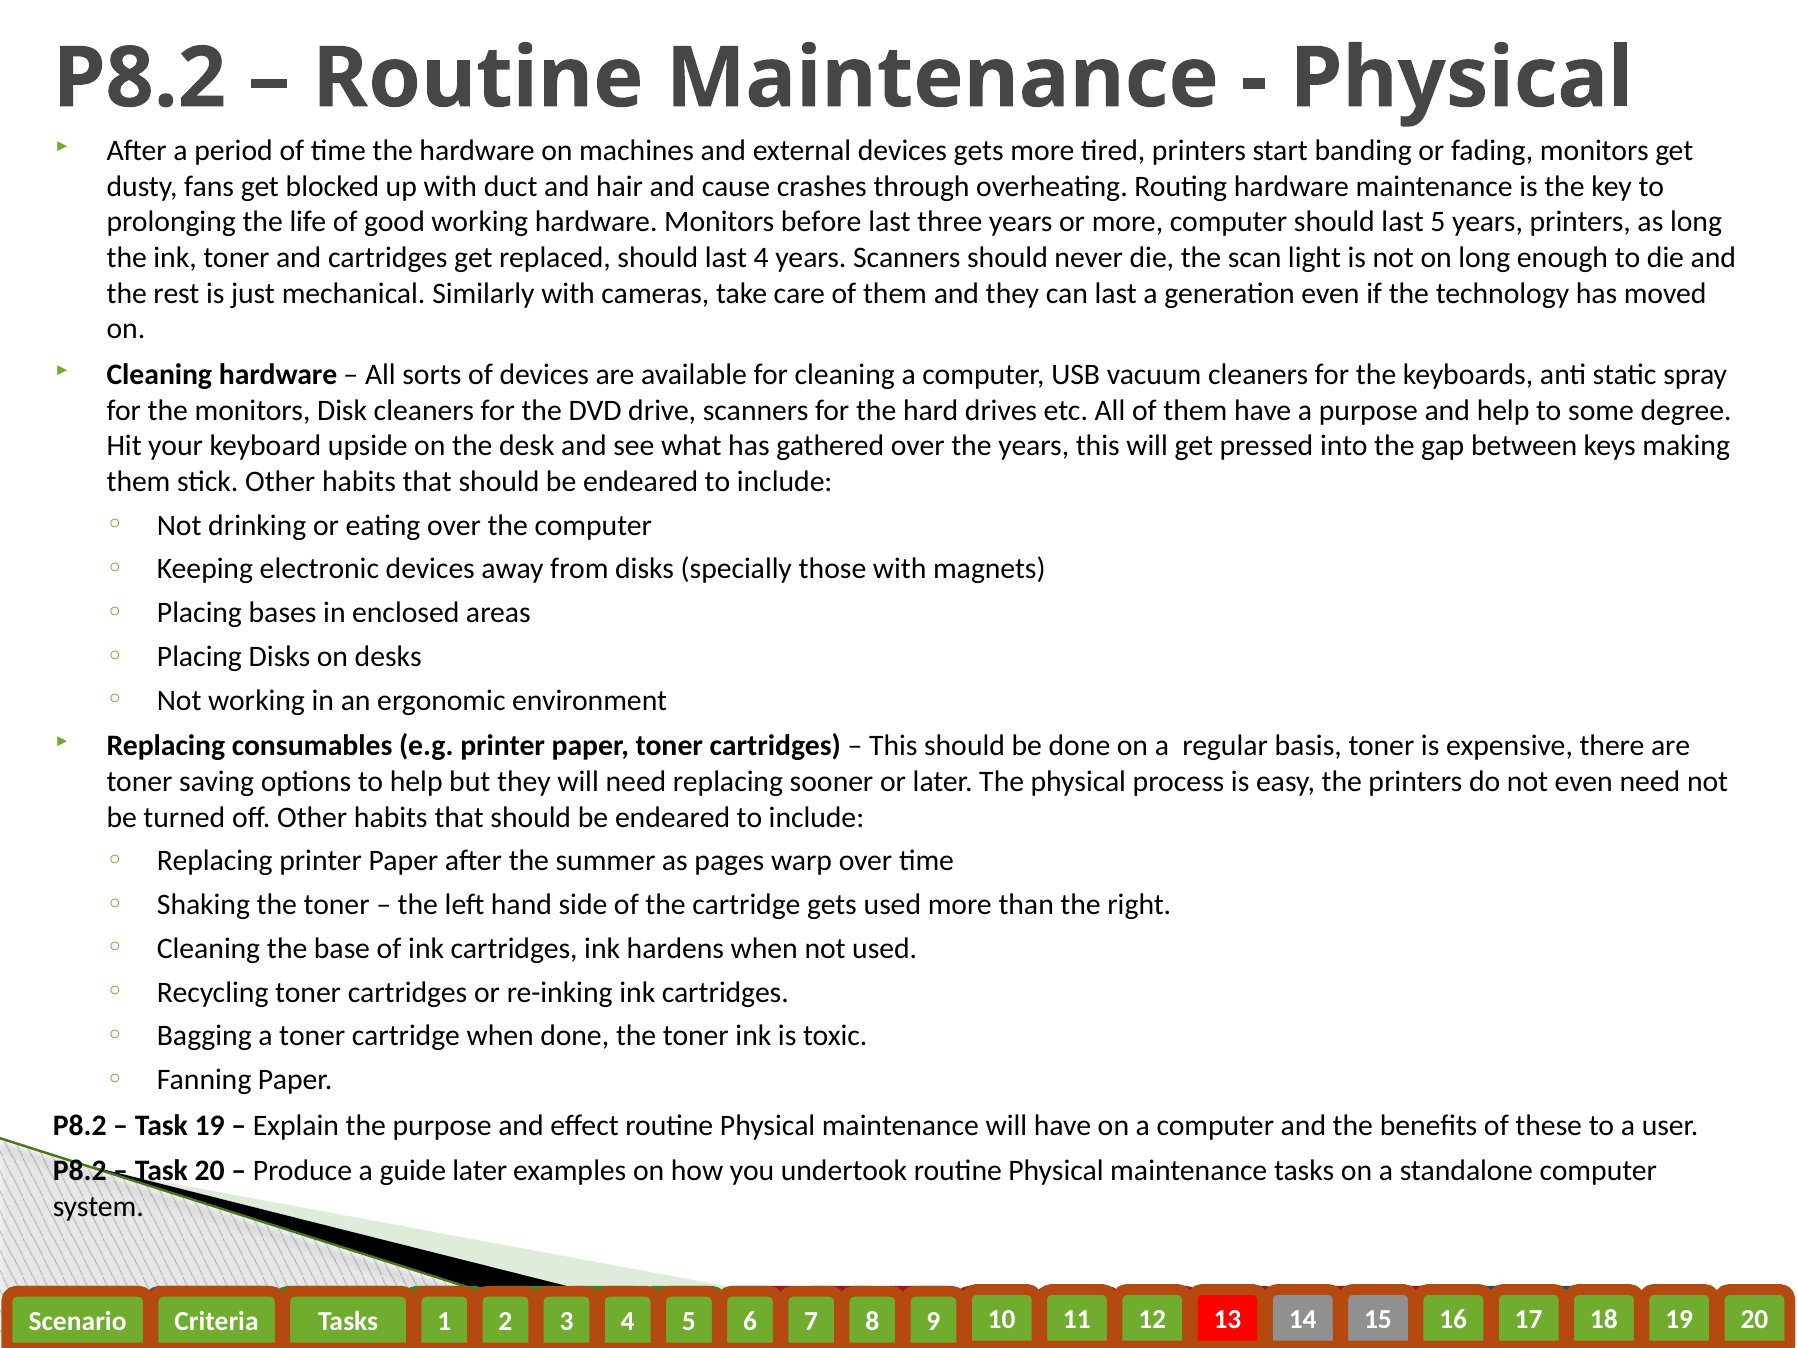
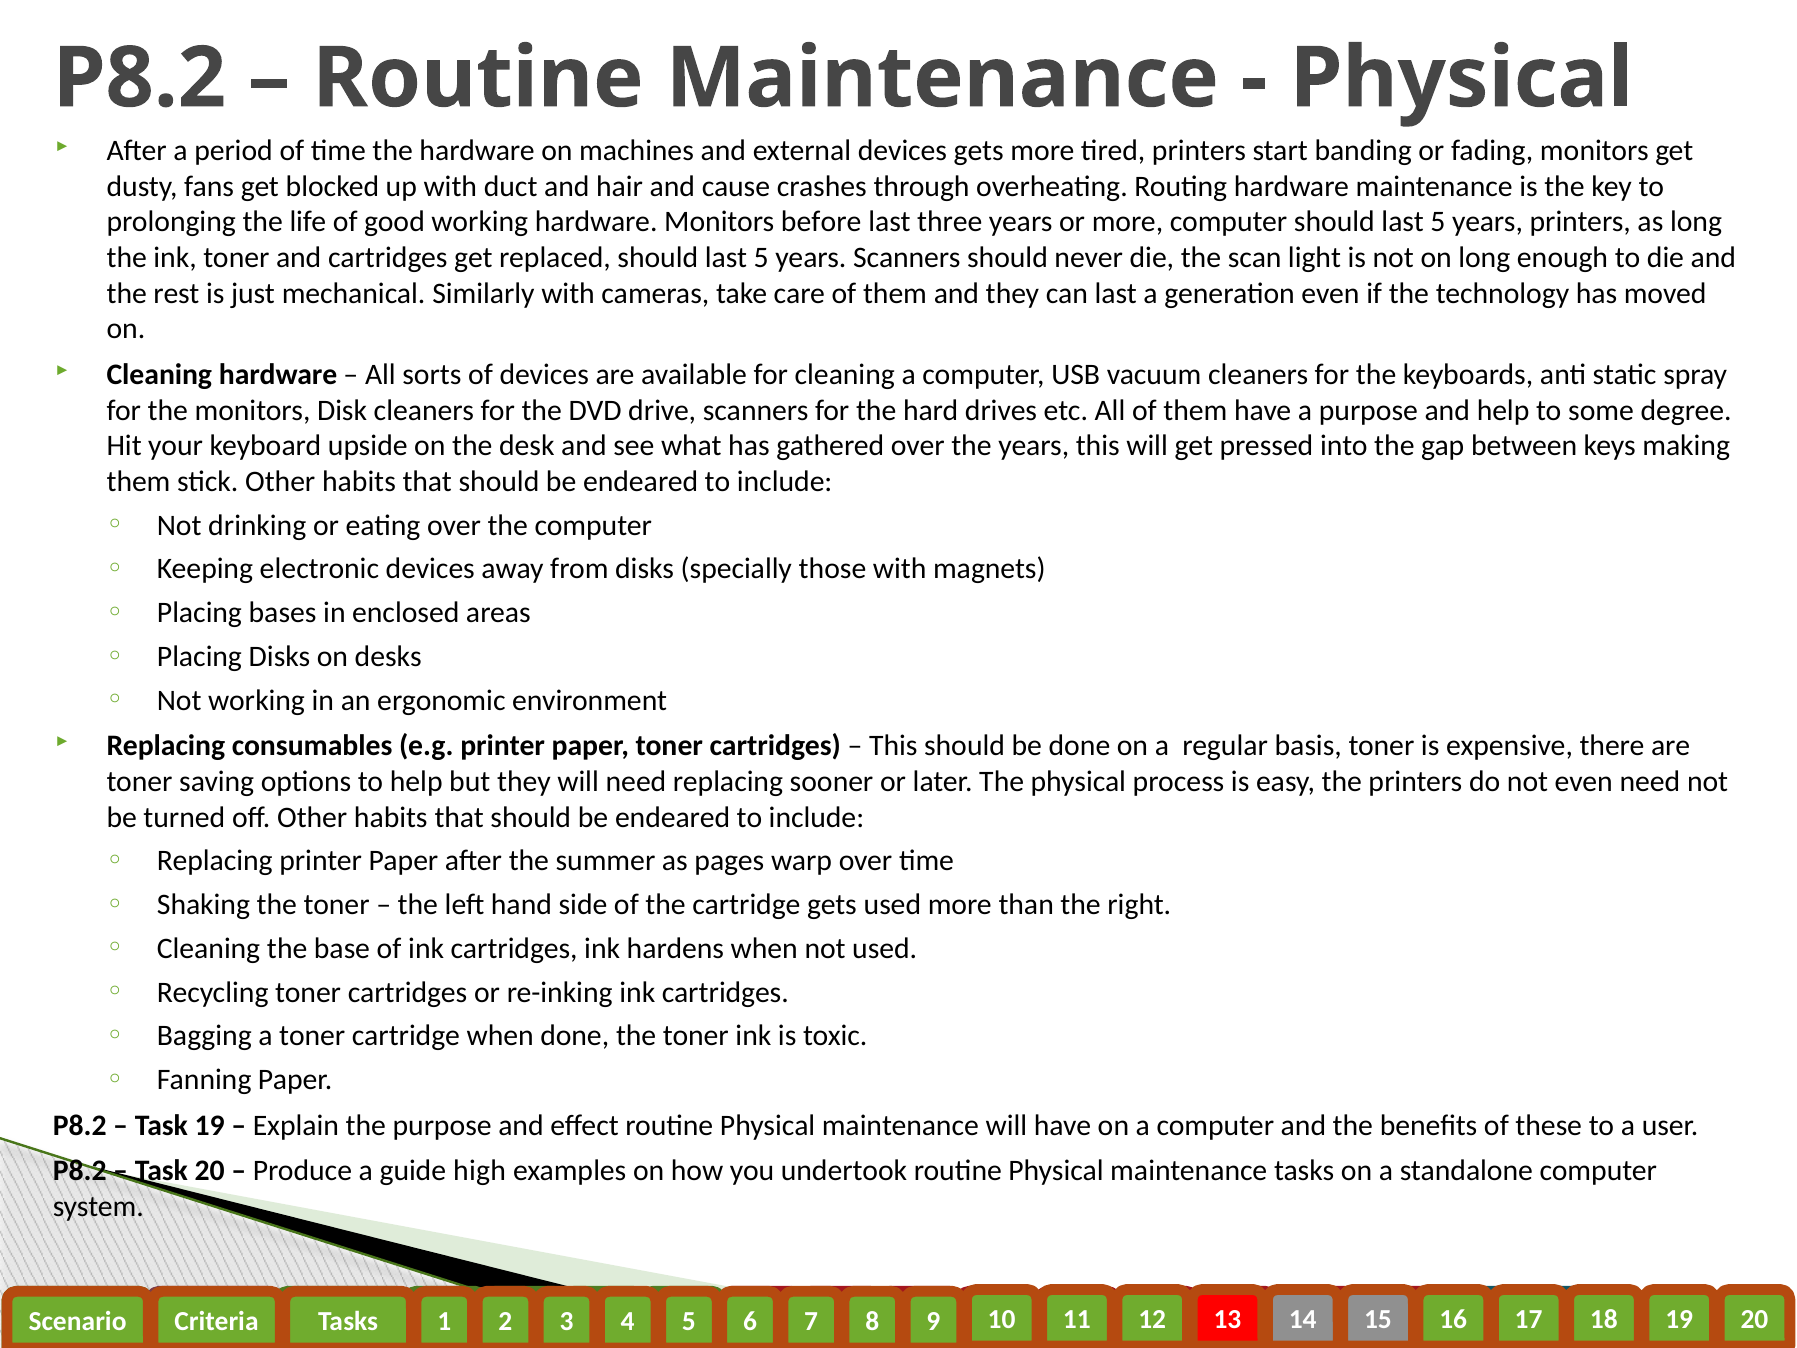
replaced should last 4: 4 -> 5 (761, 258)
guide later: later -> high (480, 1171)
